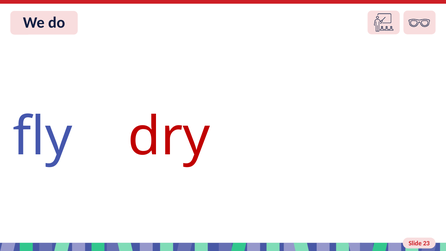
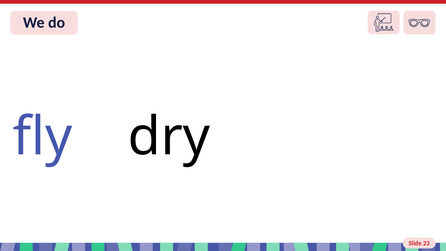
dry colour: red -> black (169, 137)
